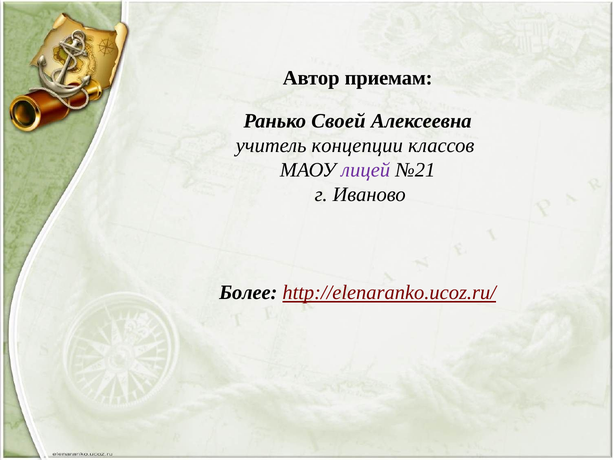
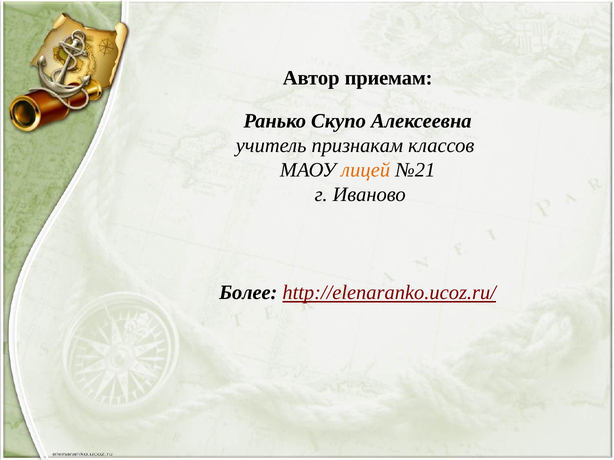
Своей: Своей -> Скупо (339, 121)
концепции: концепции -> признакам (357, 146)
лицей colour: purple -> orange (366, 170)
